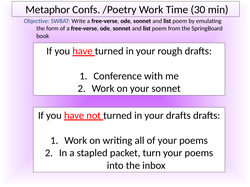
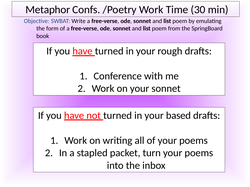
your drafts: drafts -> based (178, 116)
